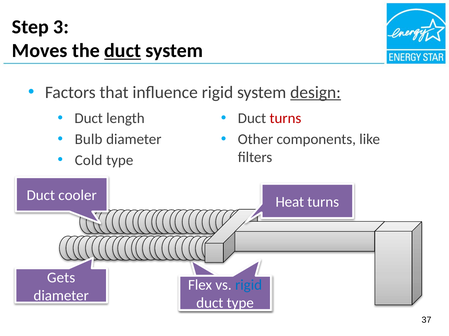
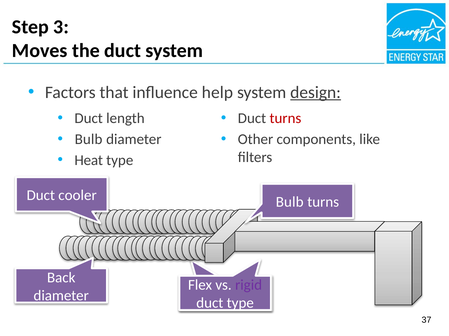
duct underline: present -> none (123, 51)
influence rigid: rigid -> help (217, 93)
Cold: Cold -> Heat (89, 161)
Heat: Heat -> Bulb (290, 202)
Gets: Gets -> Back (61, 278)
rigid colour: blue -> purple (249, 286)
